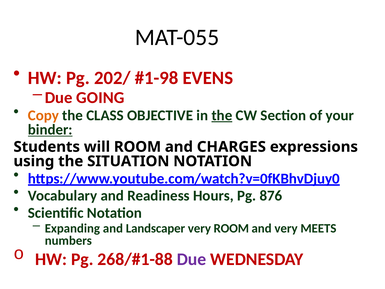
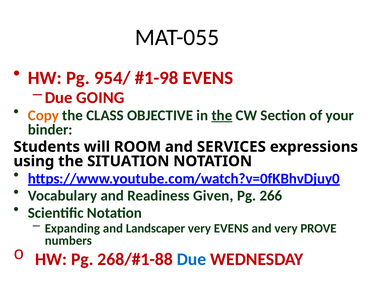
202/: 202/ -> 954/ (112, 78)
binder underline: present -> none (50, 130)
CHARGES: CHARGES -> SERVICES (231, 147)
Hours: Hours -> Given (213, 196)
876: 876 -> 266 (271, 196)
very ROOM: ROOM -> EVENS (231, 228)
MEETS: MEETS -> PROVE (318, 228)
Due colour: purple -> blue (192, 259)
